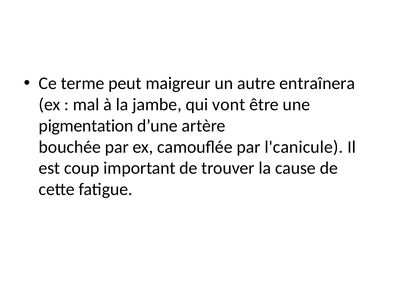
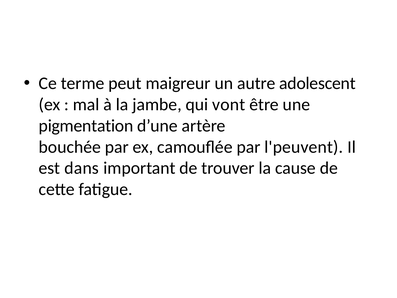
entraînera: entraînera -> adolescent (317, 83)
l'canicule: l'canicule -> l'peuvent (304, 147)
coup: coup -> dans (82, 168)
